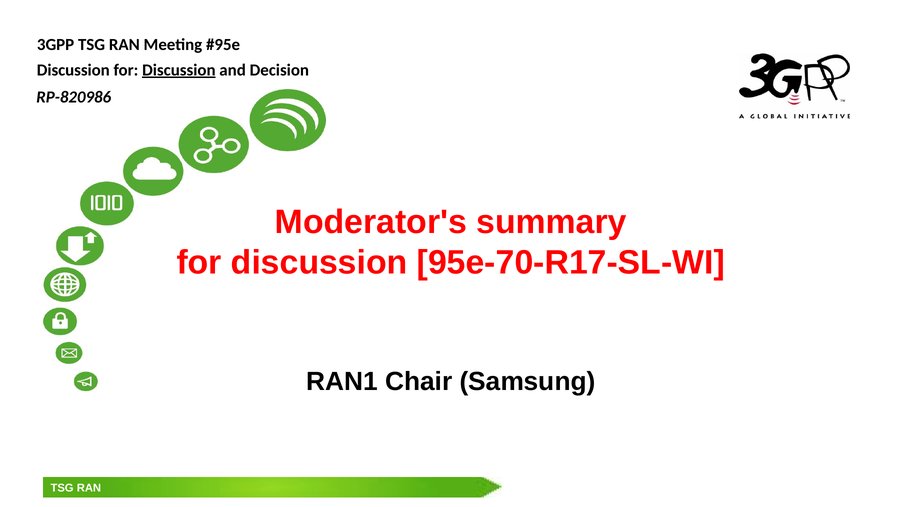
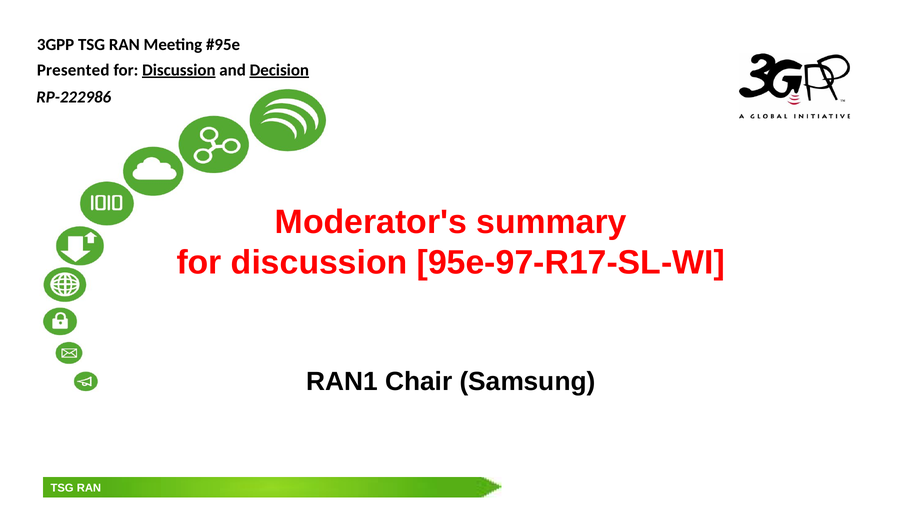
Discussion: Discussion -> Presented (73, 70)
Decision underline: none -> present (279, 70)
RP-820986: RP-820986 -> RP-222986 (74, 97)
95e-70-R17-SL-WI: 95e-70-R17-SL-WI -> 95e-97-R17-SL-WI (571, 263)
